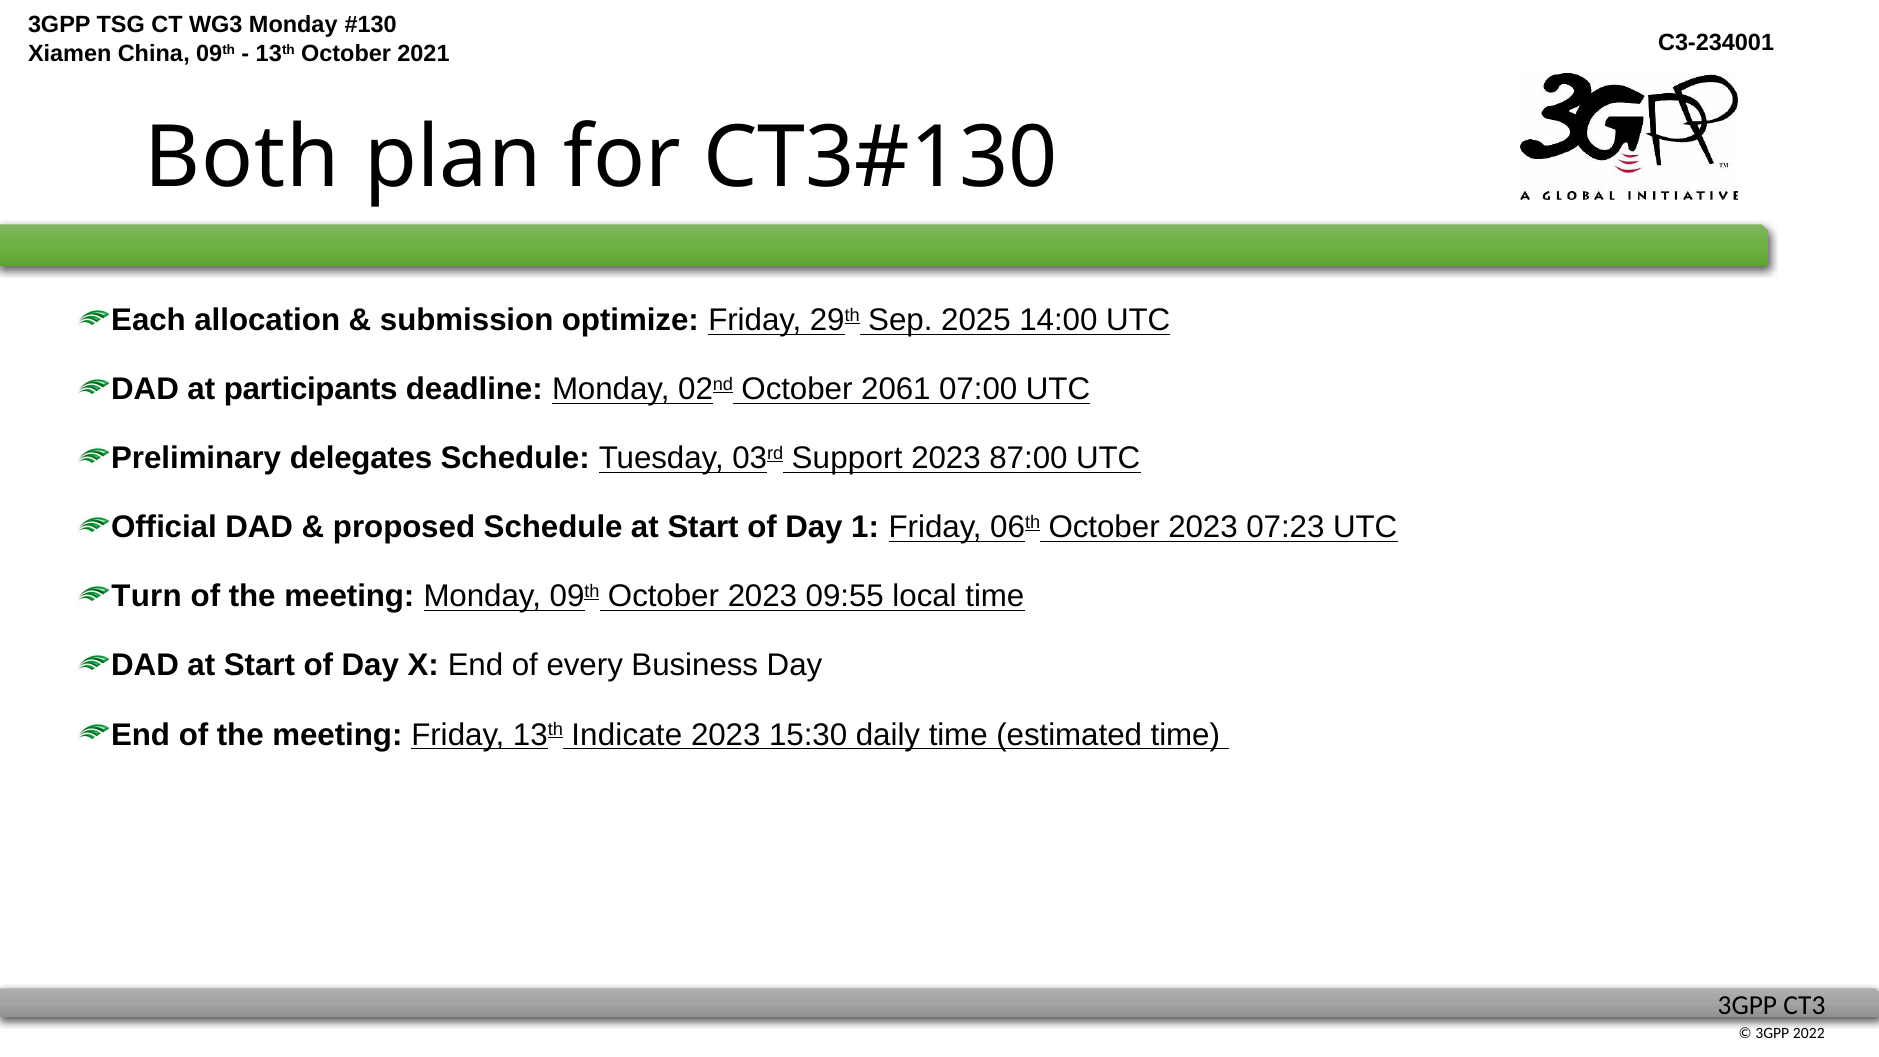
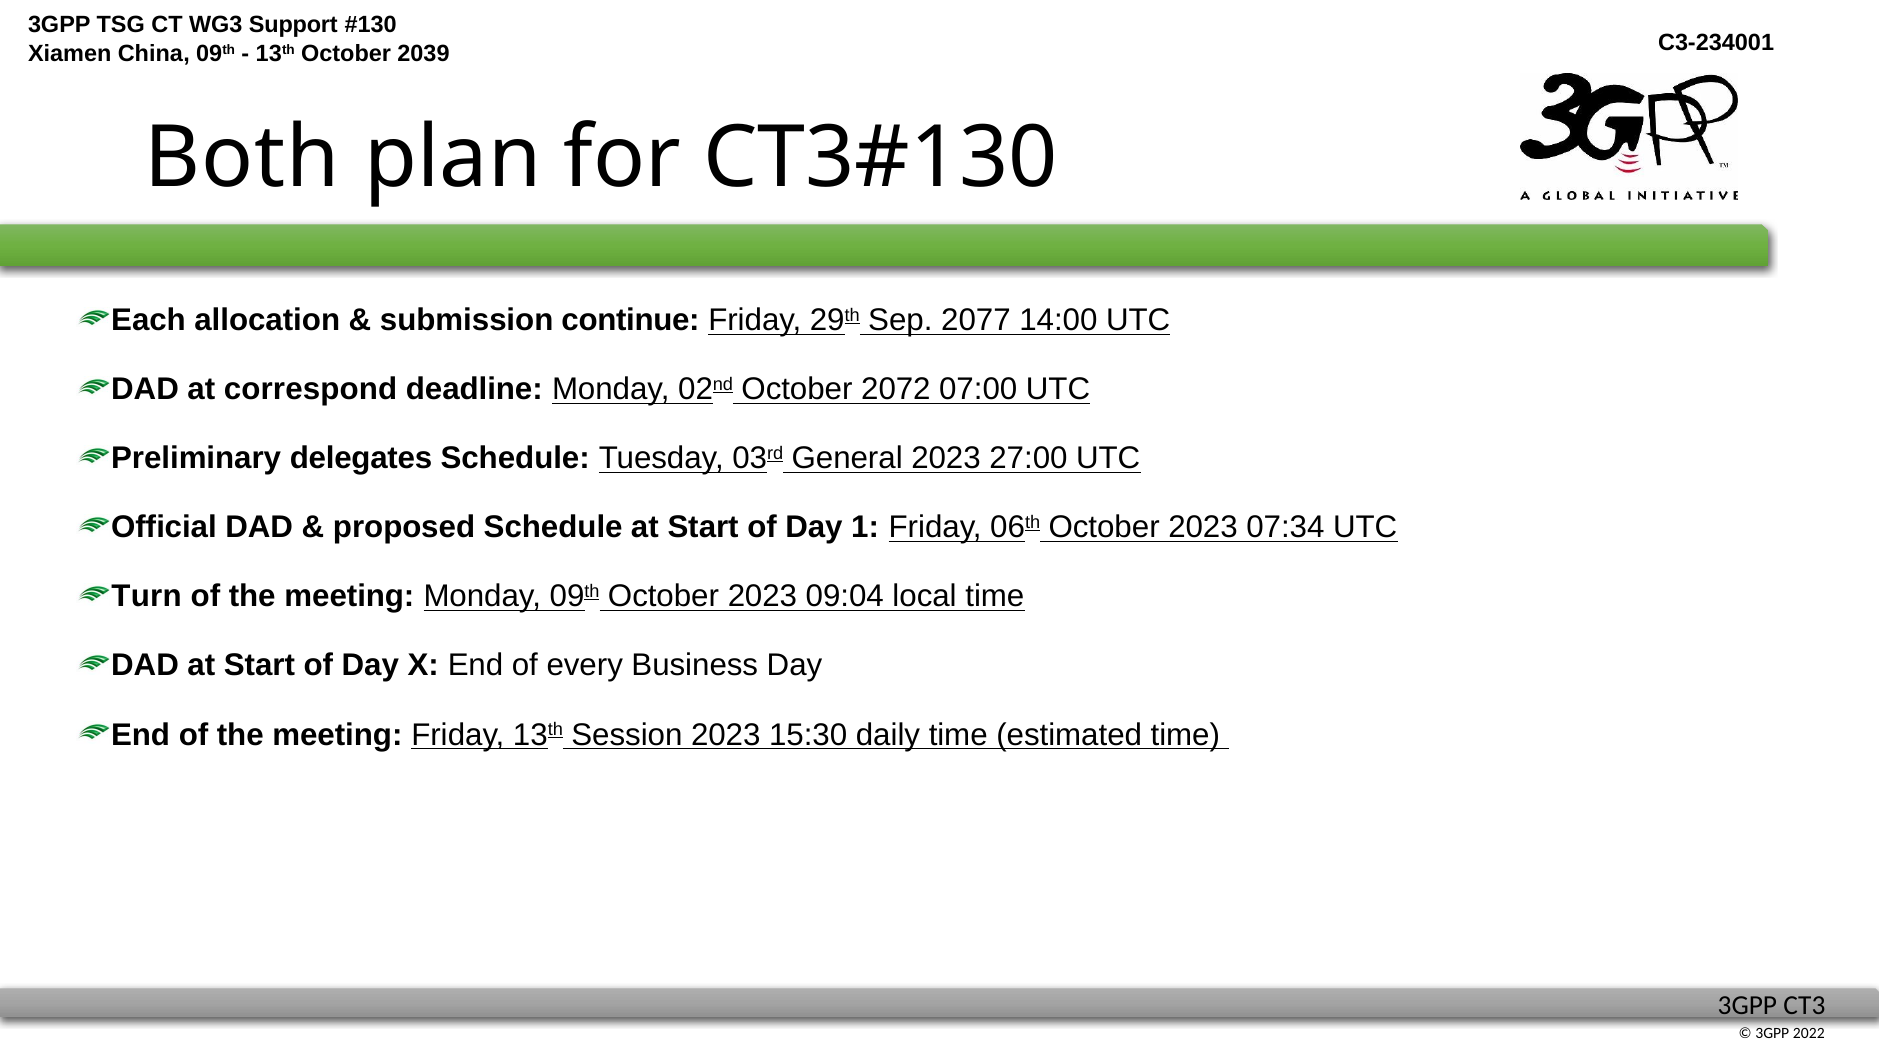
Monday: Monday -> Support (293, 25)
2021: 2021 -> 2039 (423, 53)
optimize: optimize -> continue (631, 321)
2025: 2025 -> 2077 (976, 321)
participants: participants -> correspond (311, 390)
2061: 2061 -> 2072 (896, 390)
Support: Support -> General (847, 459)
87:00: 87:00 -> 27:00 (1028, 459)
07:23: 07:23 -> 07:34 (1285, 528)
09:55: 09:55 -> 09:04 (845, 597)
Indicate: Indicate -> Session (627, 735)
